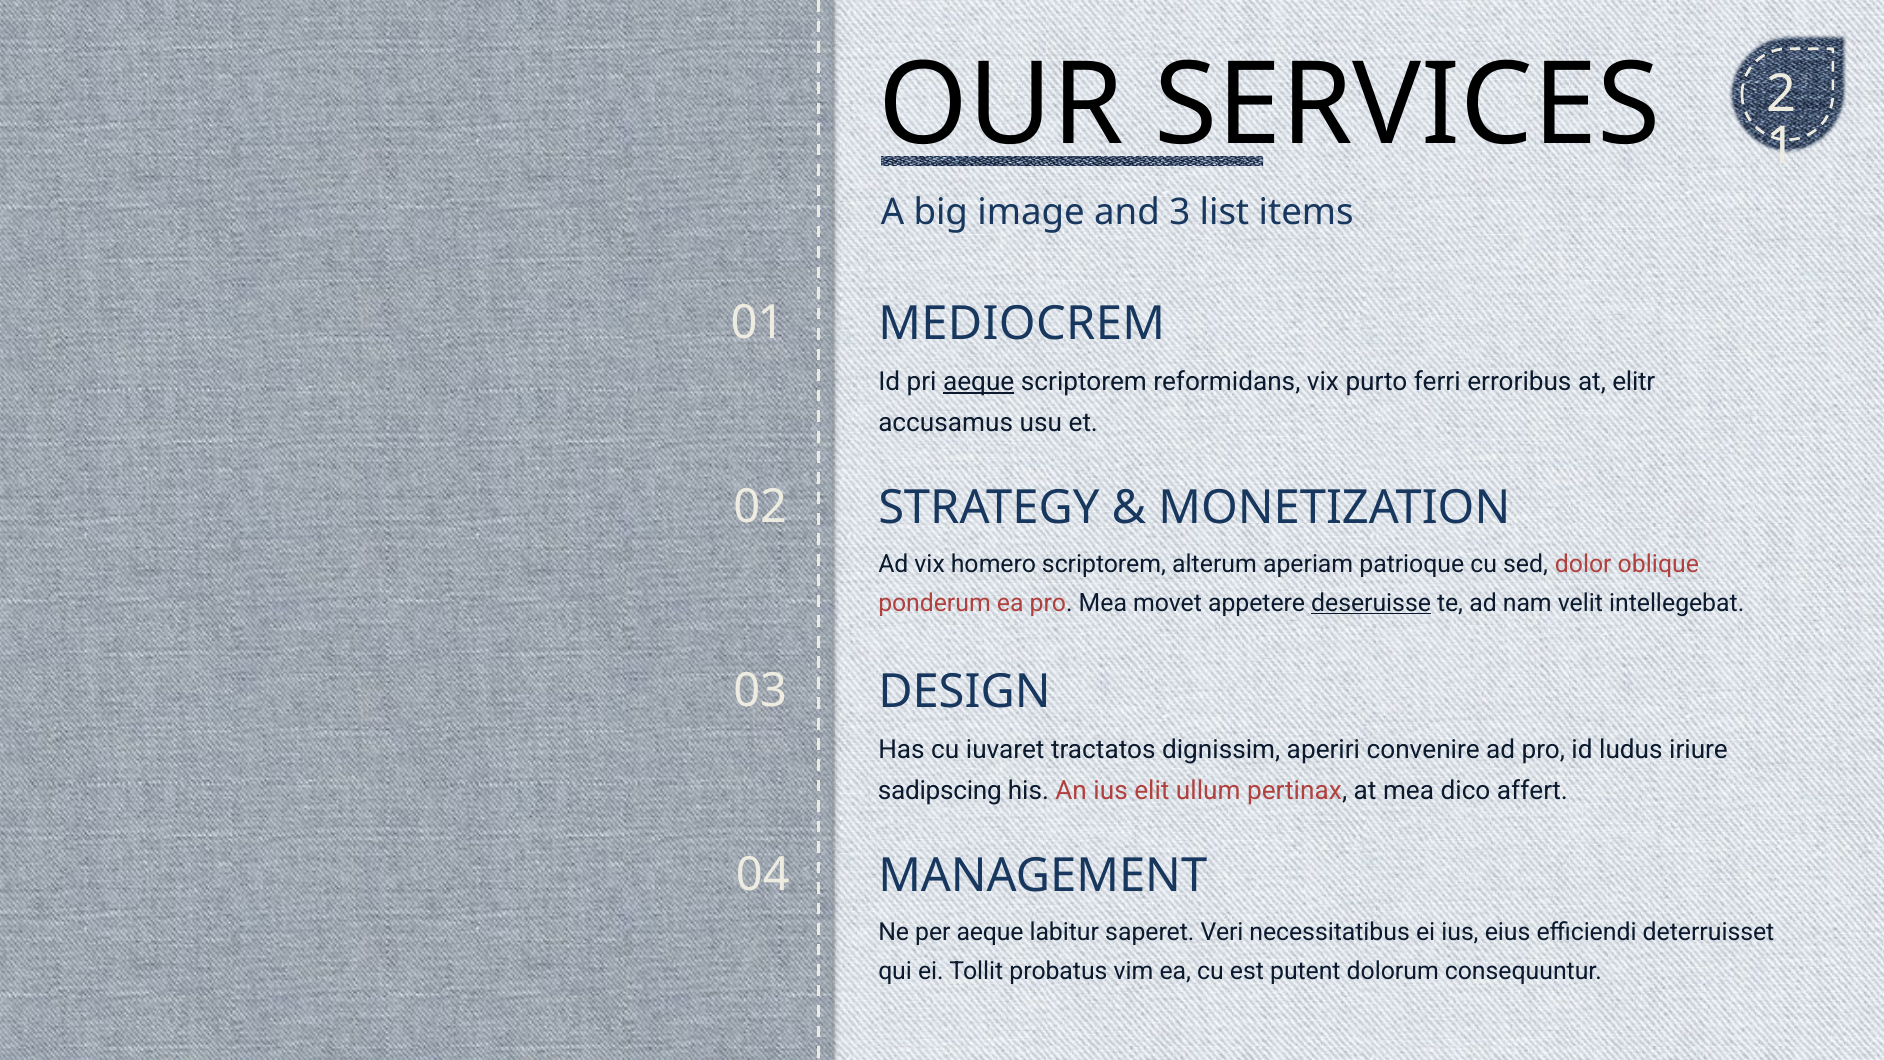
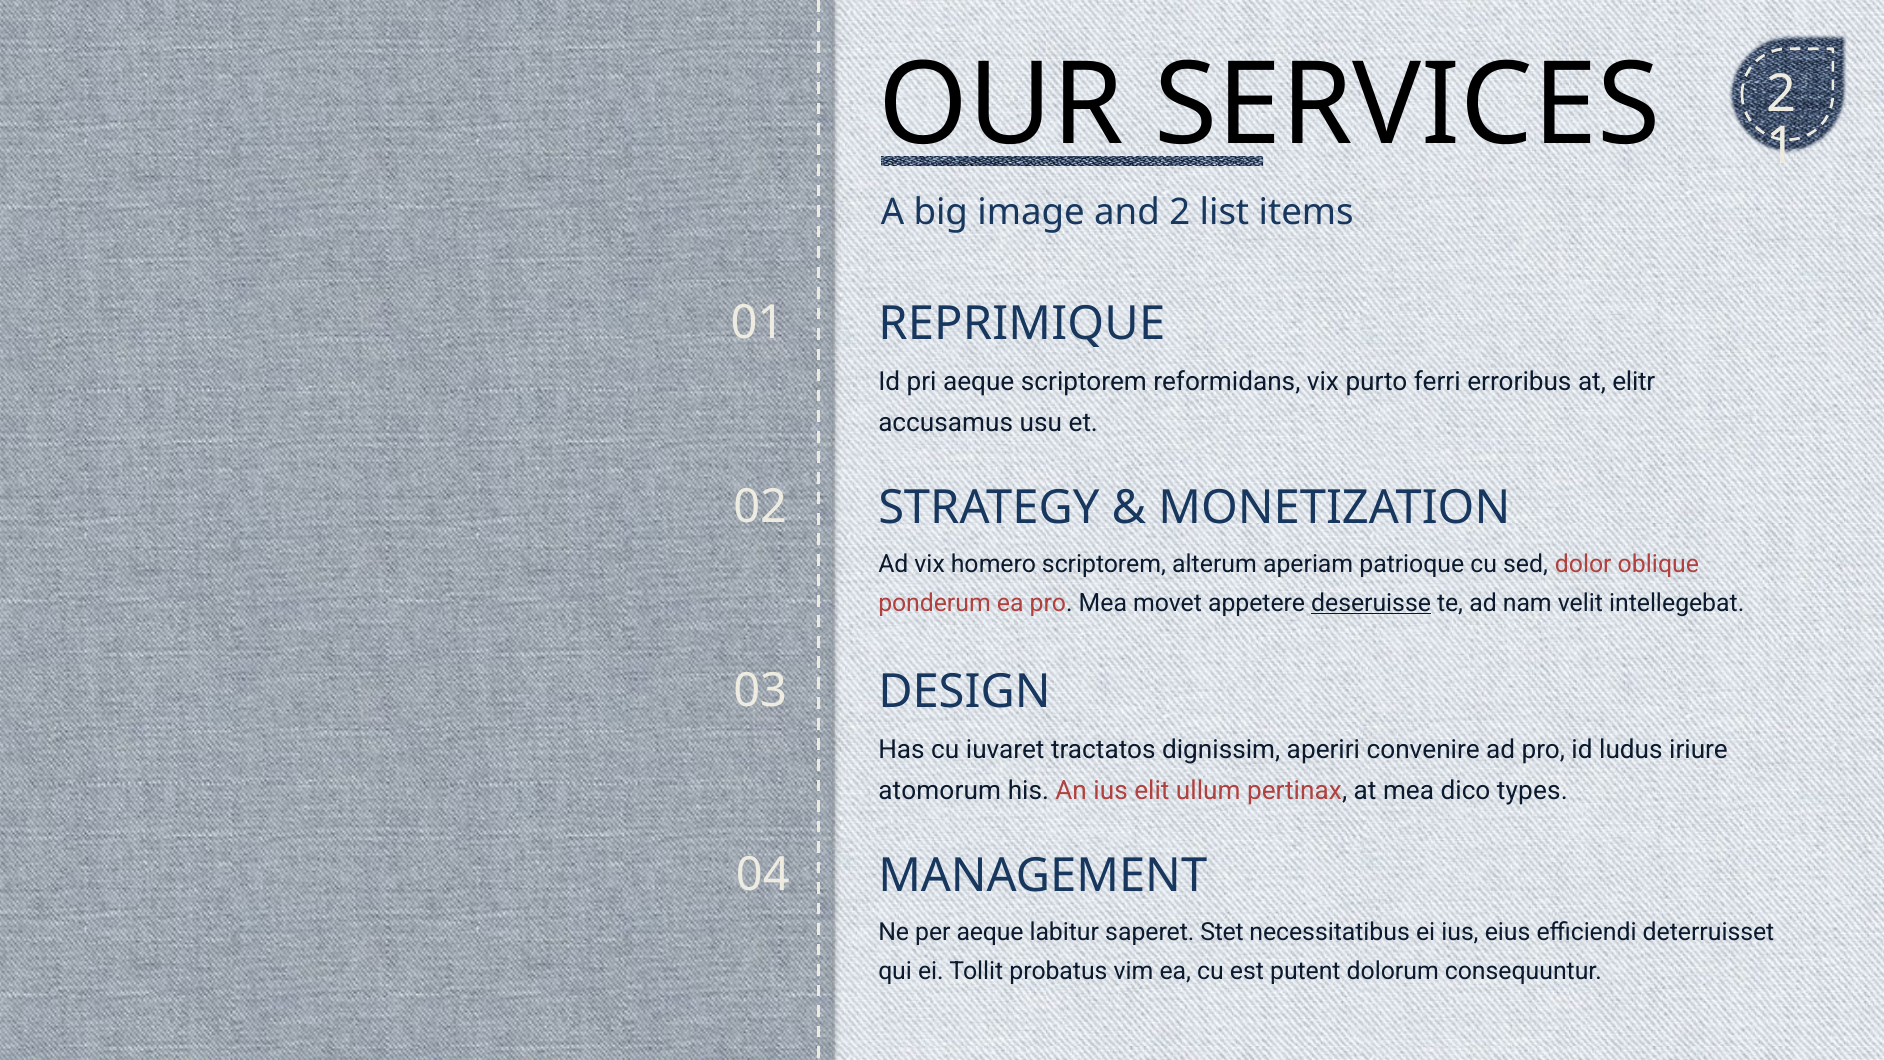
and 3: 3 -> 2 (1180, 212)
MEDIOCREM: MEDIOCREM -> REPRIMIQUE (1022, 323)
aeque underline: present -> none (979, 382)
sadipscing: sadipscing -> atomorum (940, 790)
affert: affert -> types (1532, 790)
Veri: Veri -> Stet (1222, 932)
